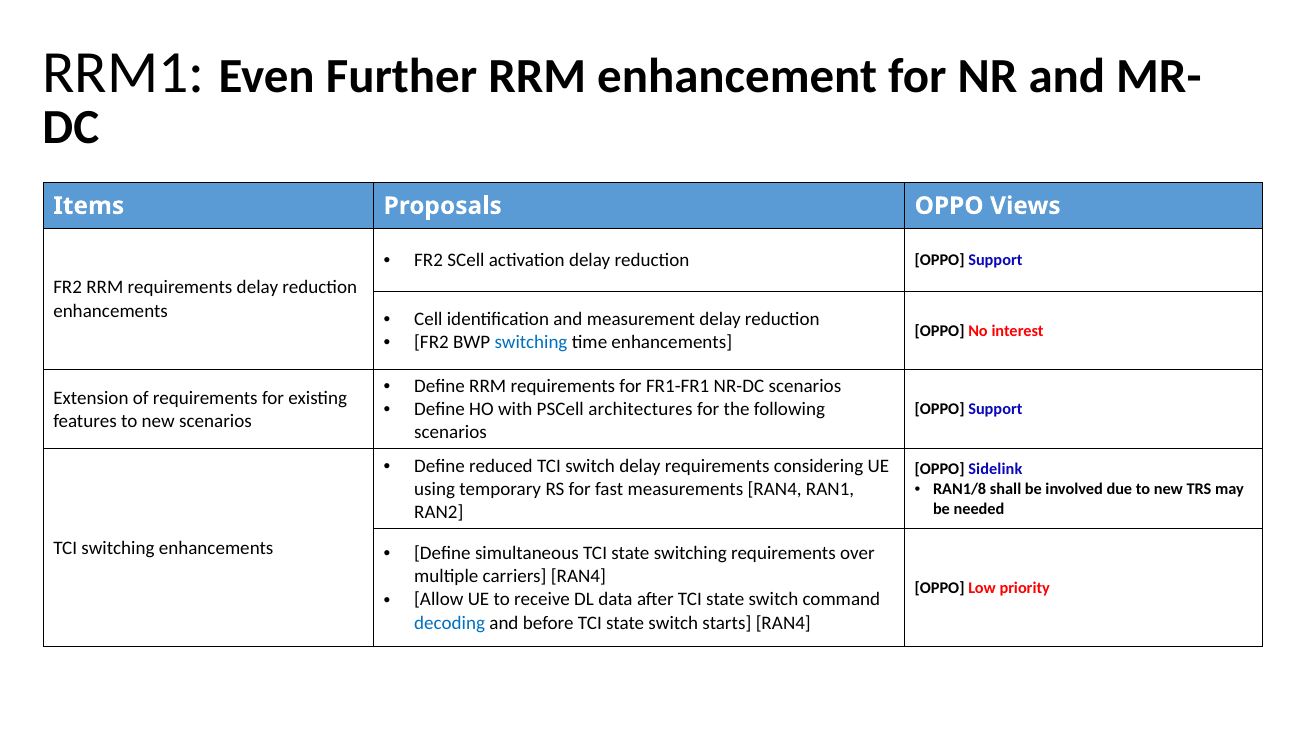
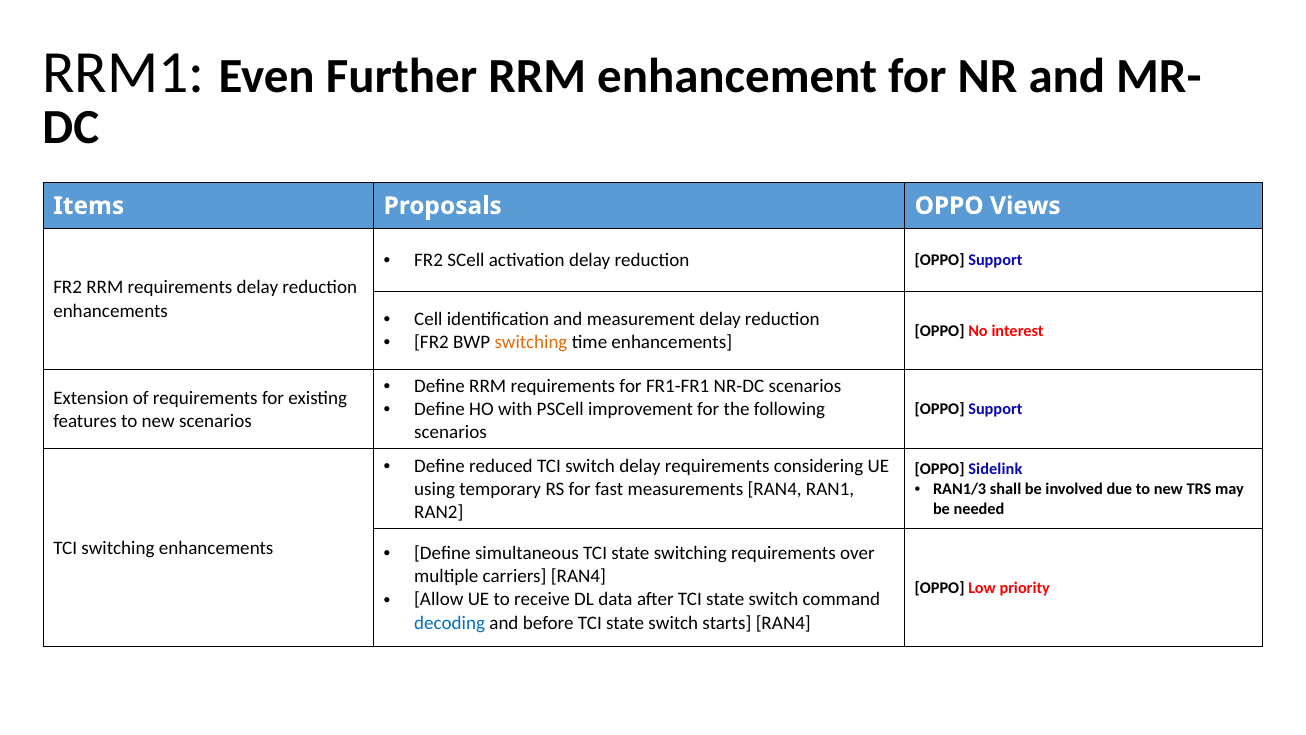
switching colour: blue -> orange (531, 342)
architectures: architectures -> improvement (641, 409)
RAN1/8: RAN1/8 -> RAN1/3 (960, 489)
